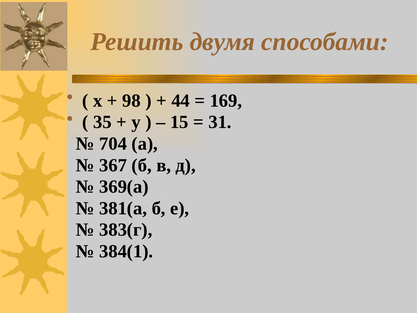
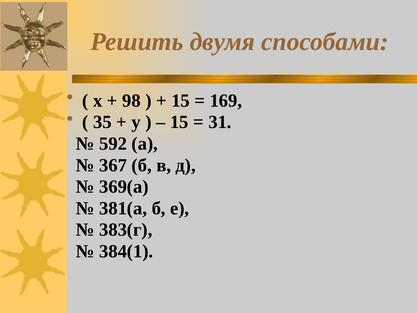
44: 44 -> 15 (181, 101)
704: 704 -> 592 (113, 144)
